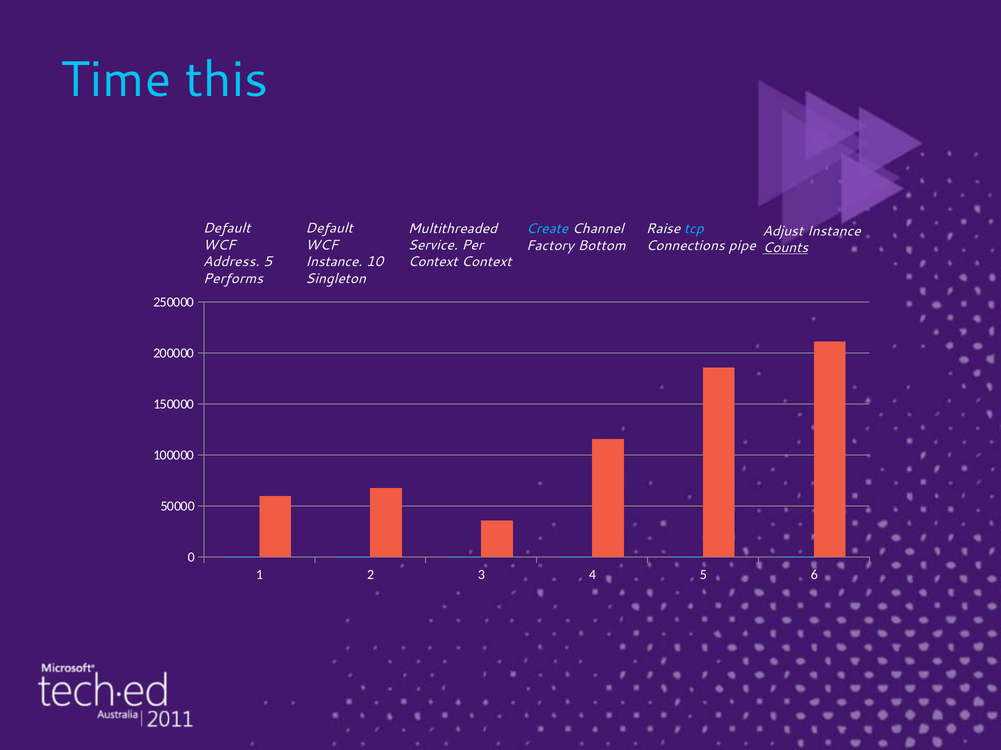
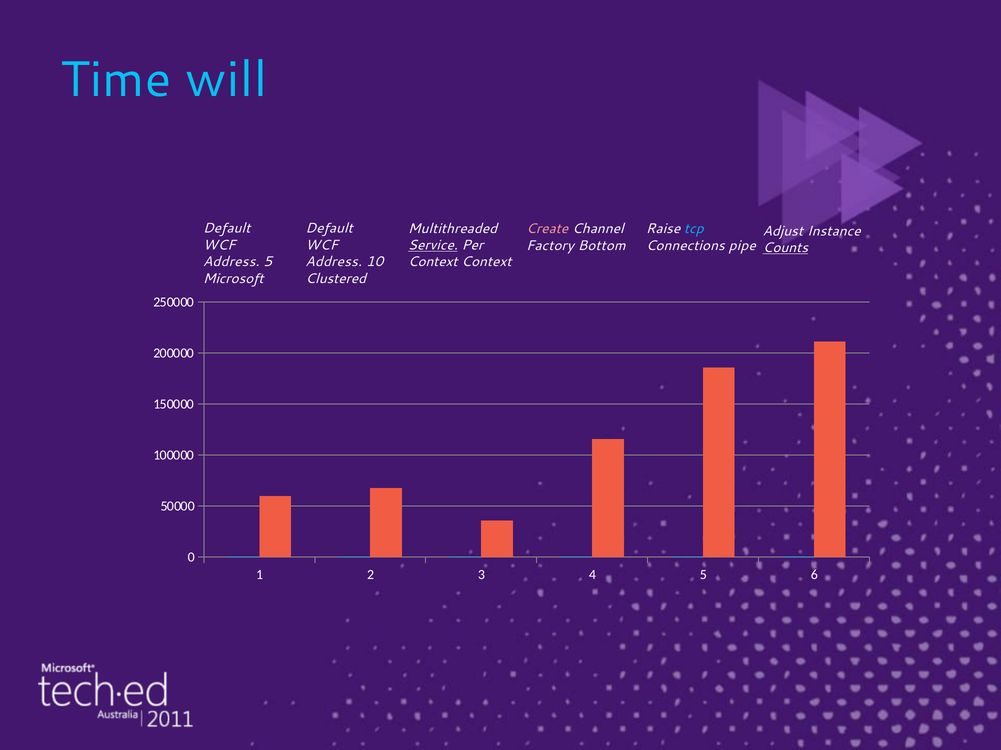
this: this -> will (226, 80)
Create colour: light blue -> pink (547, 229)
Service underline: none -> present (433, 245)
Instance: Instance -> Address (334, 262)
Performs: Performs -> Microsoft (233, 279)
Singleton: Singleton -> Clustered (336, 279)
